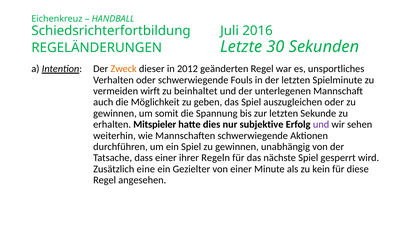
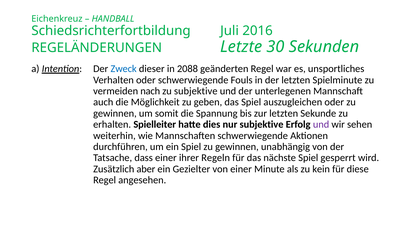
Zweck colour: orange -> blue (124, 69)
2012: 2012 -> 2088 (187, 69)
wirft: wirft -> nach (150, 91)
zu beinhaltet: beinhaltet -> subjektive (196, 91)
Mitspieler: Mitspieler -> Spielleiter (155, 124)
eine: eine -> aber (146, 169)
